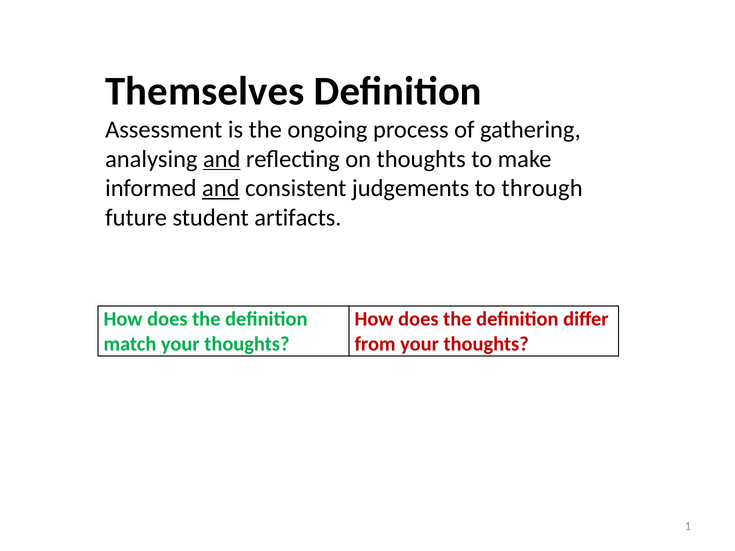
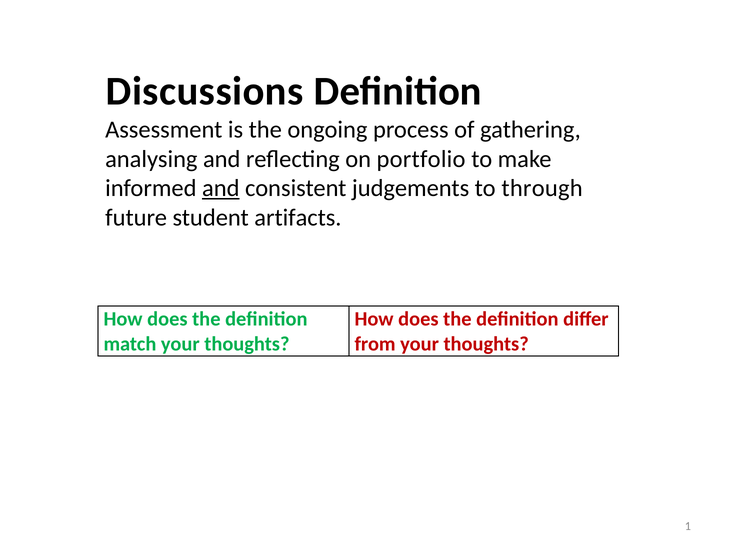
Themselves: Themselves -> Discussions (205, 92)
and underline: present -> none (222, 159)
on thoughts: thoughts -> portfolio (421, 159)
